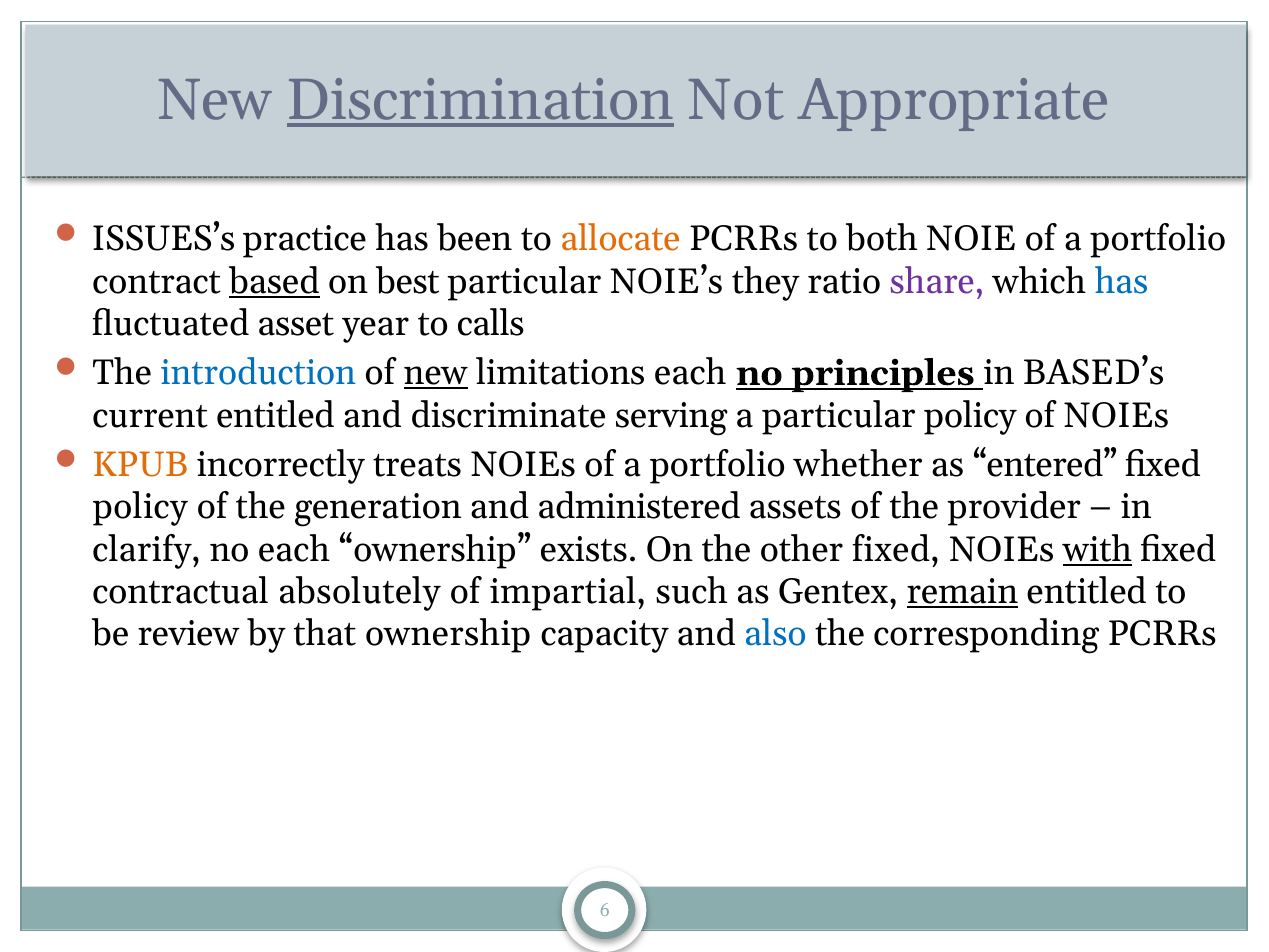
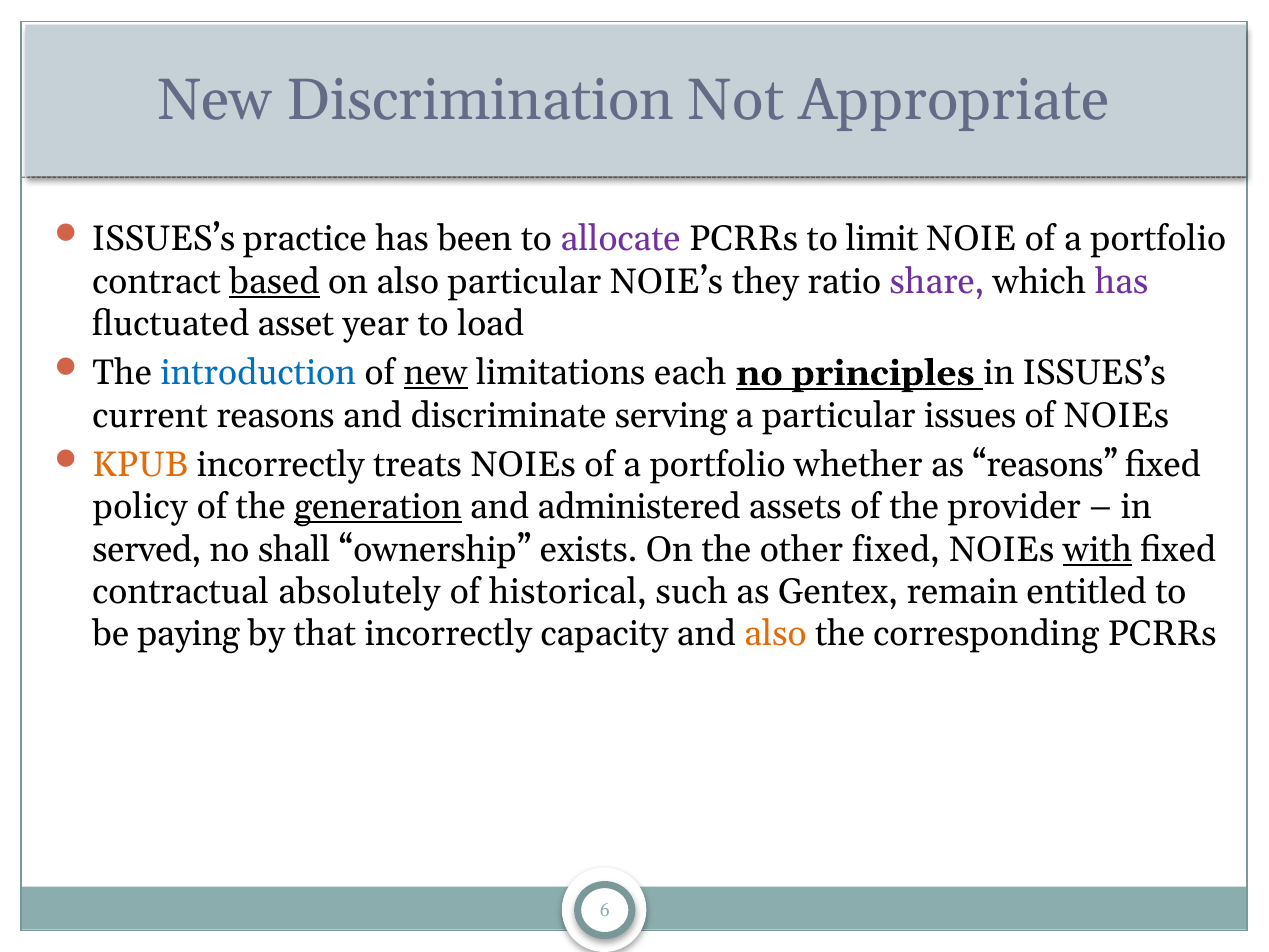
Discrimination underline: present -> none (480, 100)
allocate colour: orange -> purple (621, 239)
both: both -> limit (882, 239)
on best: best -> also (408, 281)
has colour: blue -> purple (1122, 281)
calls: calls -> load (491, 324)
in BASED’s: BASED’s -> ISSUES’s (1094, 373)
current entitled: entitled -> reasons (276, 415)
particular policy: policy -> issues (970, 415)
as entered: entered -> reasons (1045, 465)
generation underline: none -> present (378, 507)
clarify: clarify -> served (147, 549)
no each: each -> shall (294, 549)
impartial: impartial -> historical (568, 592)
remain underline: present -> none (962, 592)
review: review -> paying (189, 634)
that ownership: ownership -> incorrectly (448, 634)
also colour: blue -> orange (775, 634)
